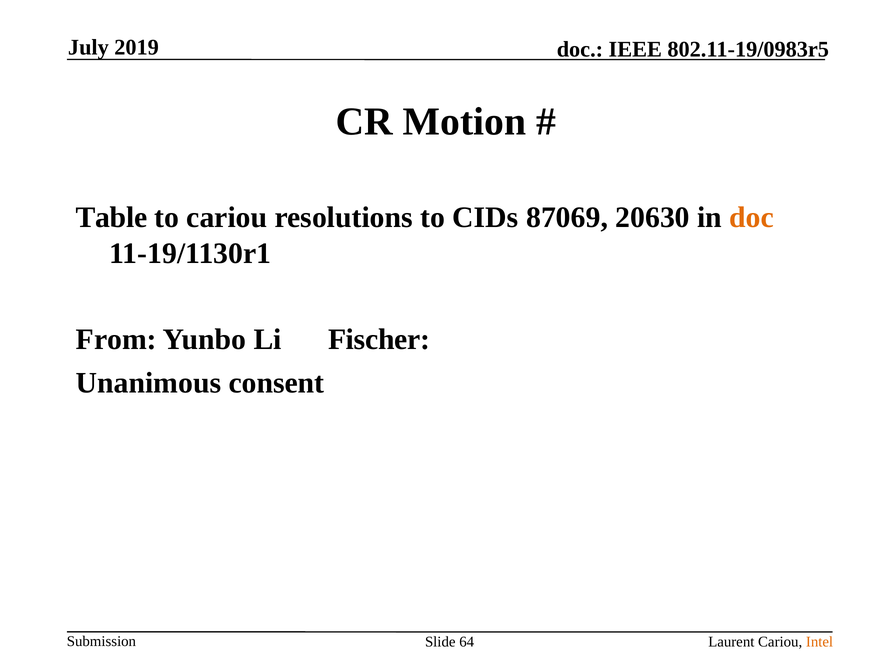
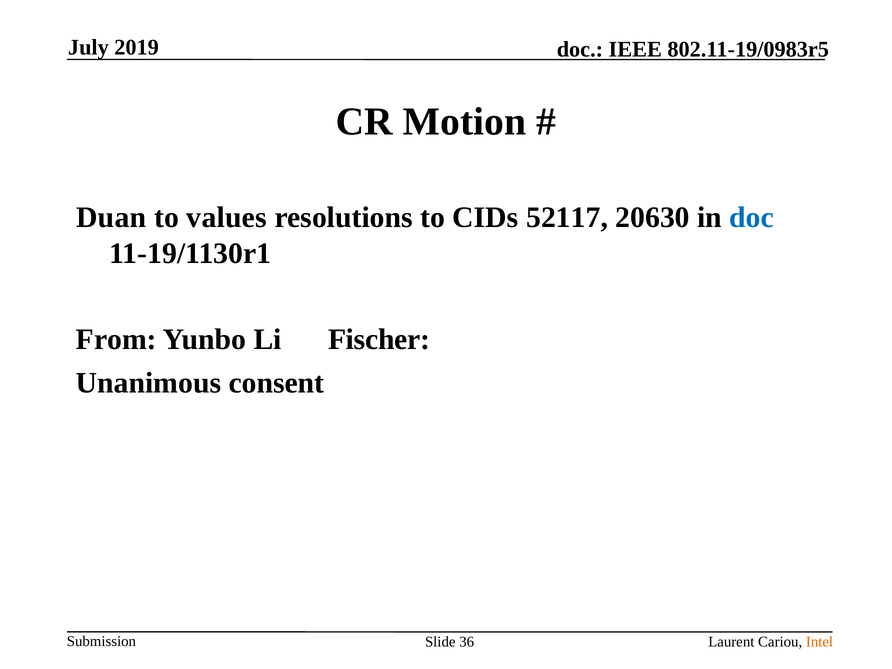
Table: Table -> Duan (111, 218)
to cariou: cariou -> values (227, 218)
87069: 87069 -> 52117 (567, 218)
doc colour: orange -> blue (752, 218)
64: 64 -> 36 (467, 642)
